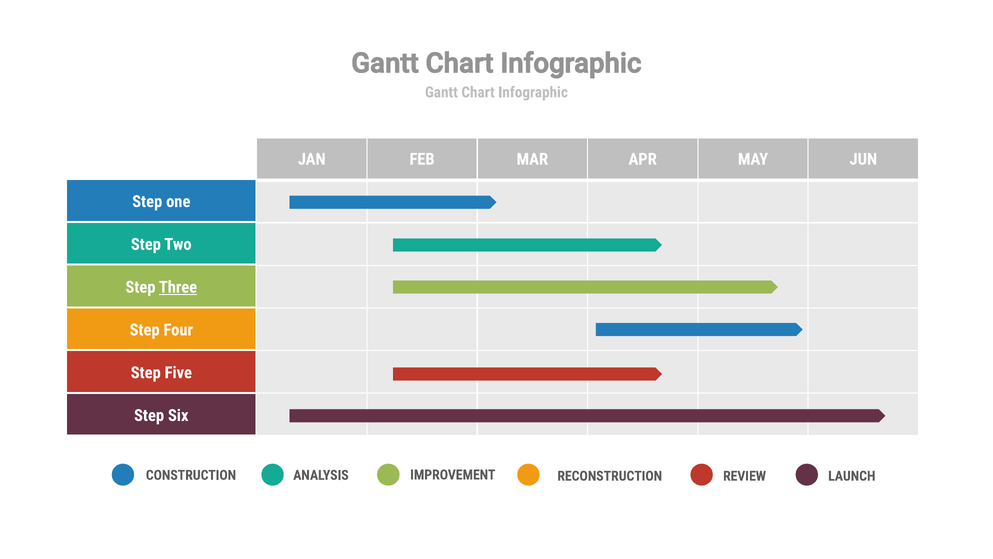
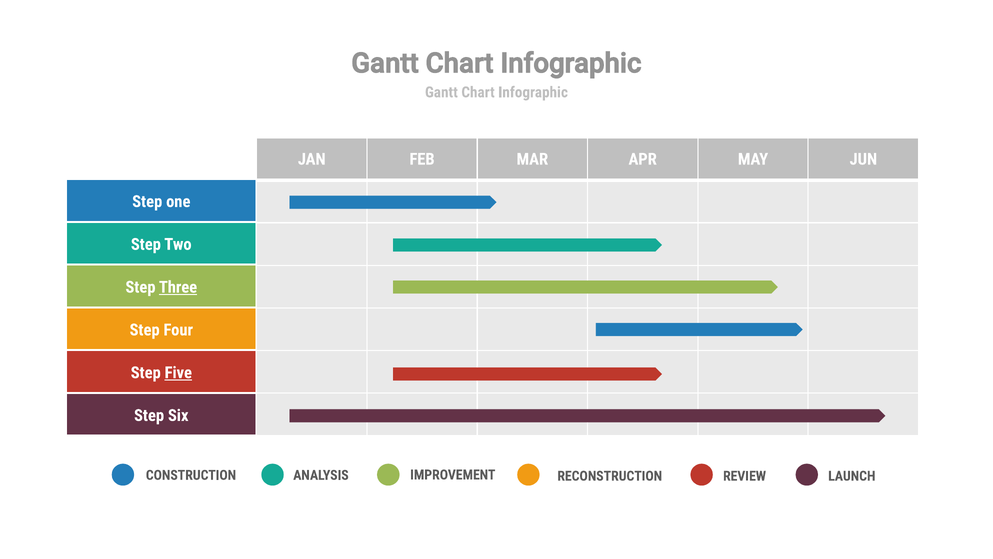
Five underline: none -> present (178, 372)
